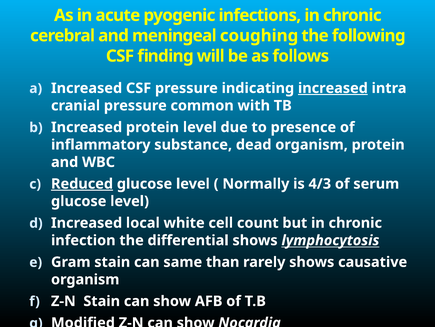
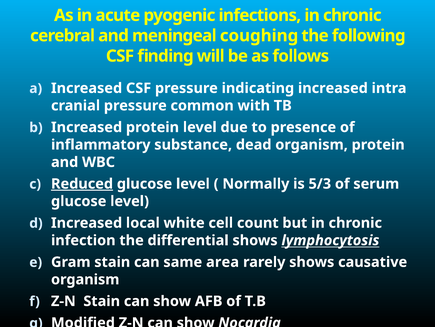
increased underline: present -> none (333, 88)
4/3: 4/3 -> 5/3 (320, 183)
than: than -> area (223, 262)
